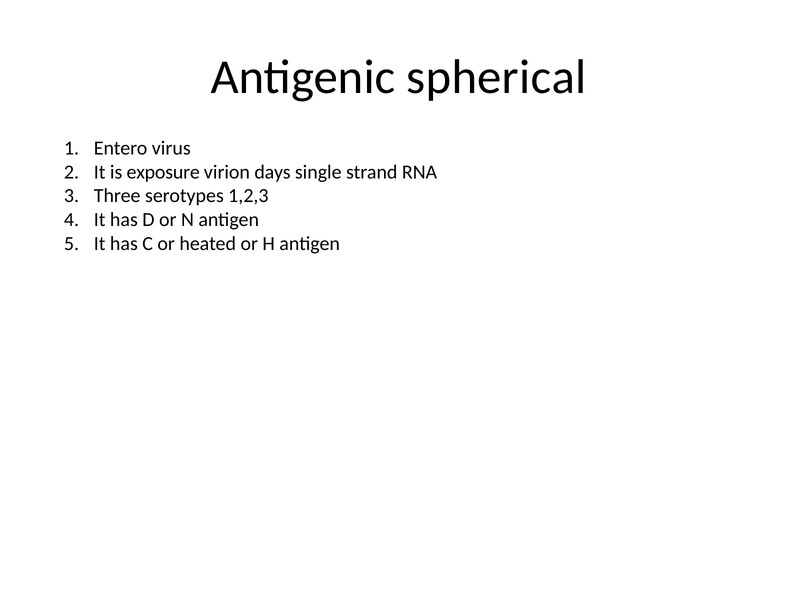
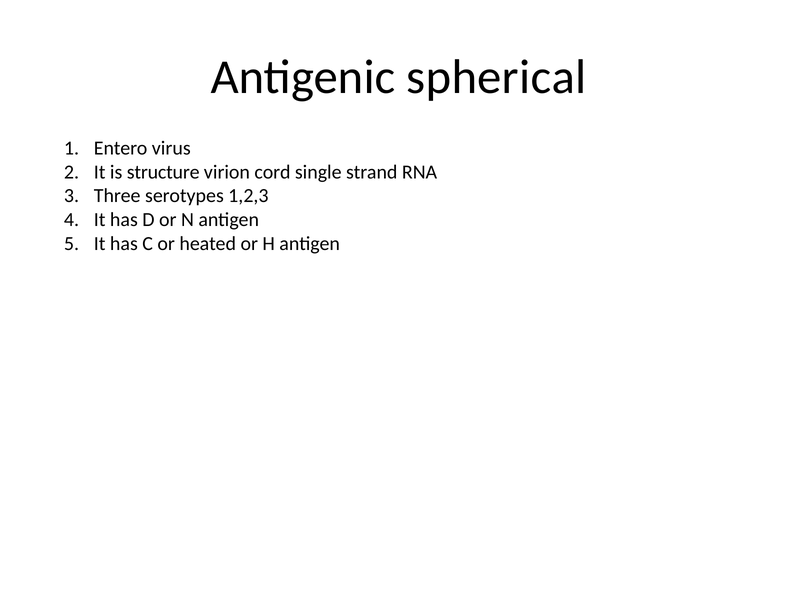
exposure: exposure -> structure (163, 172)
days: days -> cord (272, 172)
